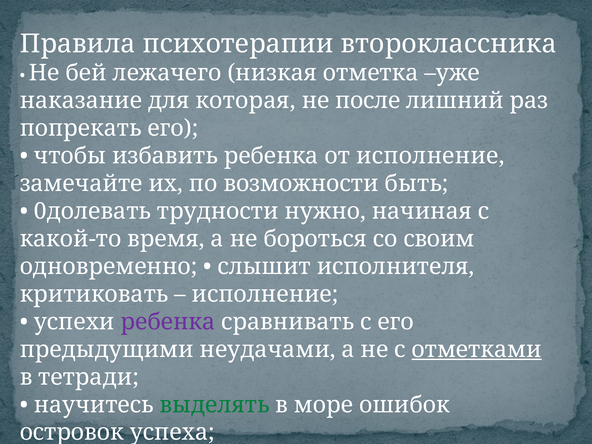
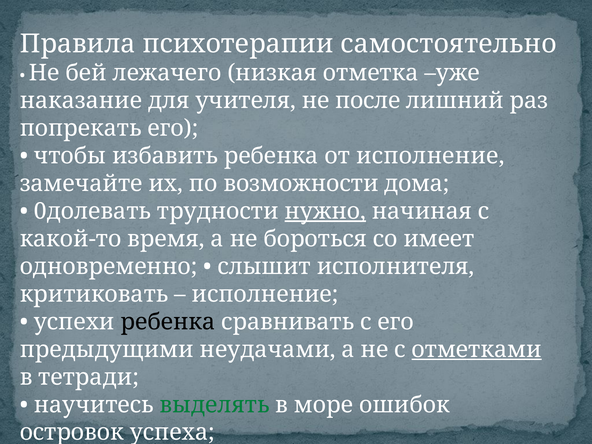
психотерапии второклассника: второклассника -> самостоятельно (449, 44)
которая: которая -> учителя (246, 101)
быть: быть -> дома (417, 184)
нужно underline: none -> present (325, 211)
своим: своим -> имеет (439, 239)
ребенка colour: purple -> black (168, 322)
